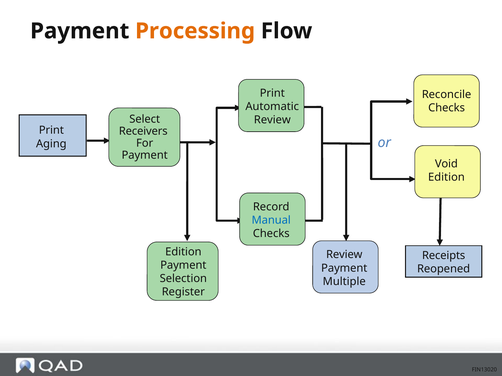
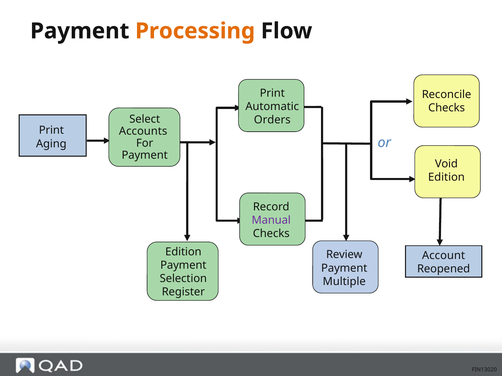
Review: Review -> Orders (272, 120)
Receivers: Receivers -> Accounts (143, 131)
Manual colour: blue -> purple (271, 220)
Receipts: Receipts -> Account (444, 256)
